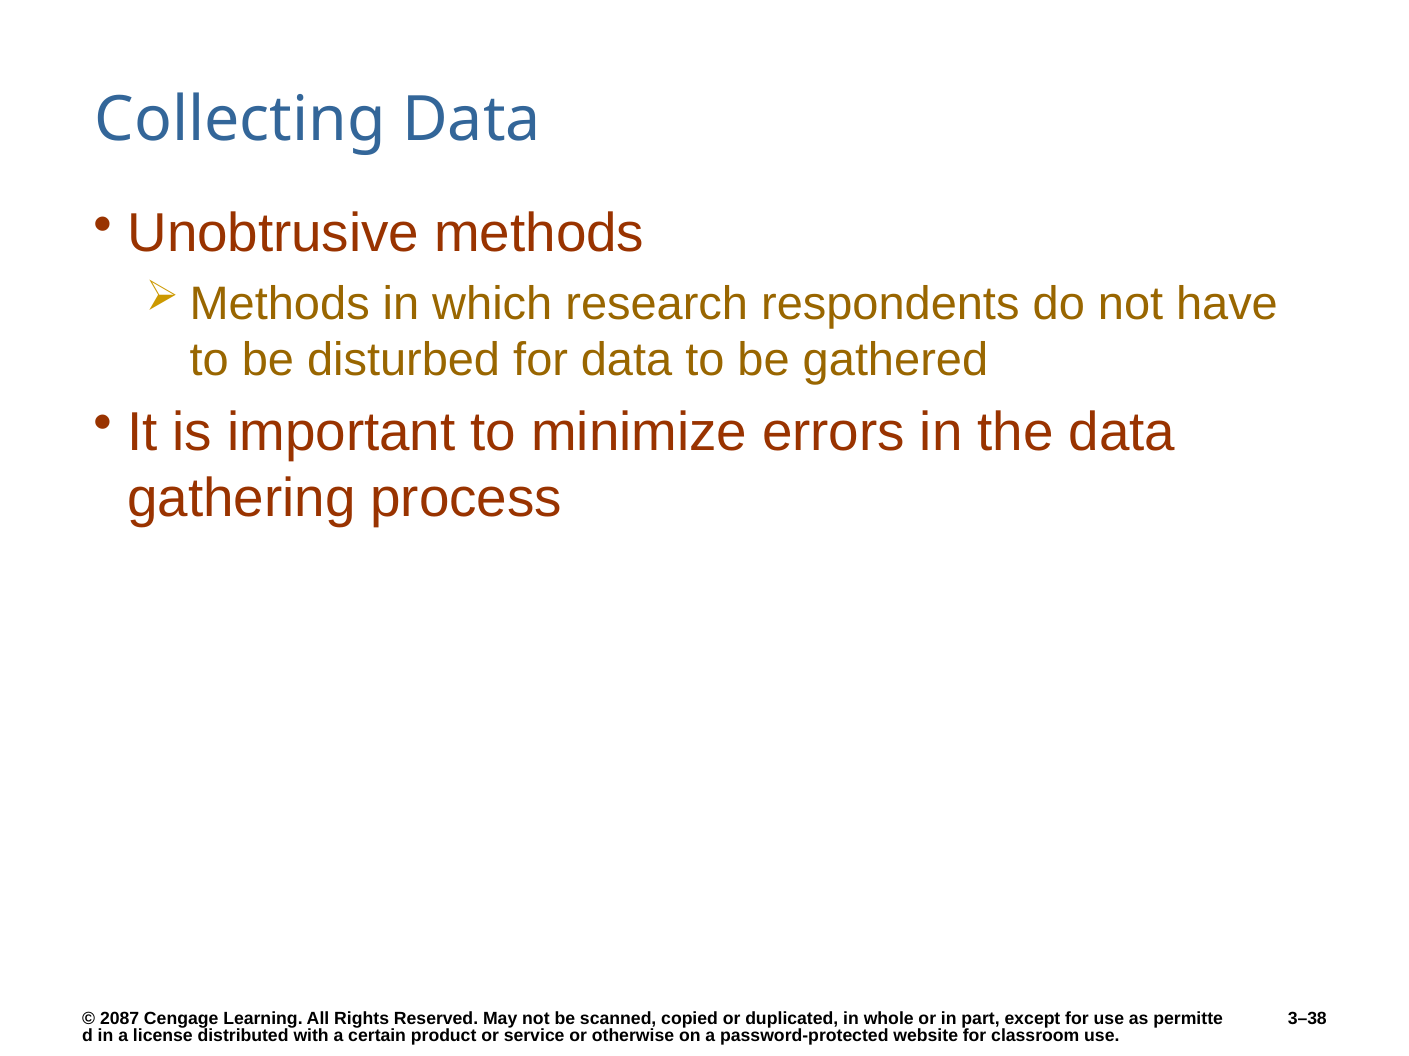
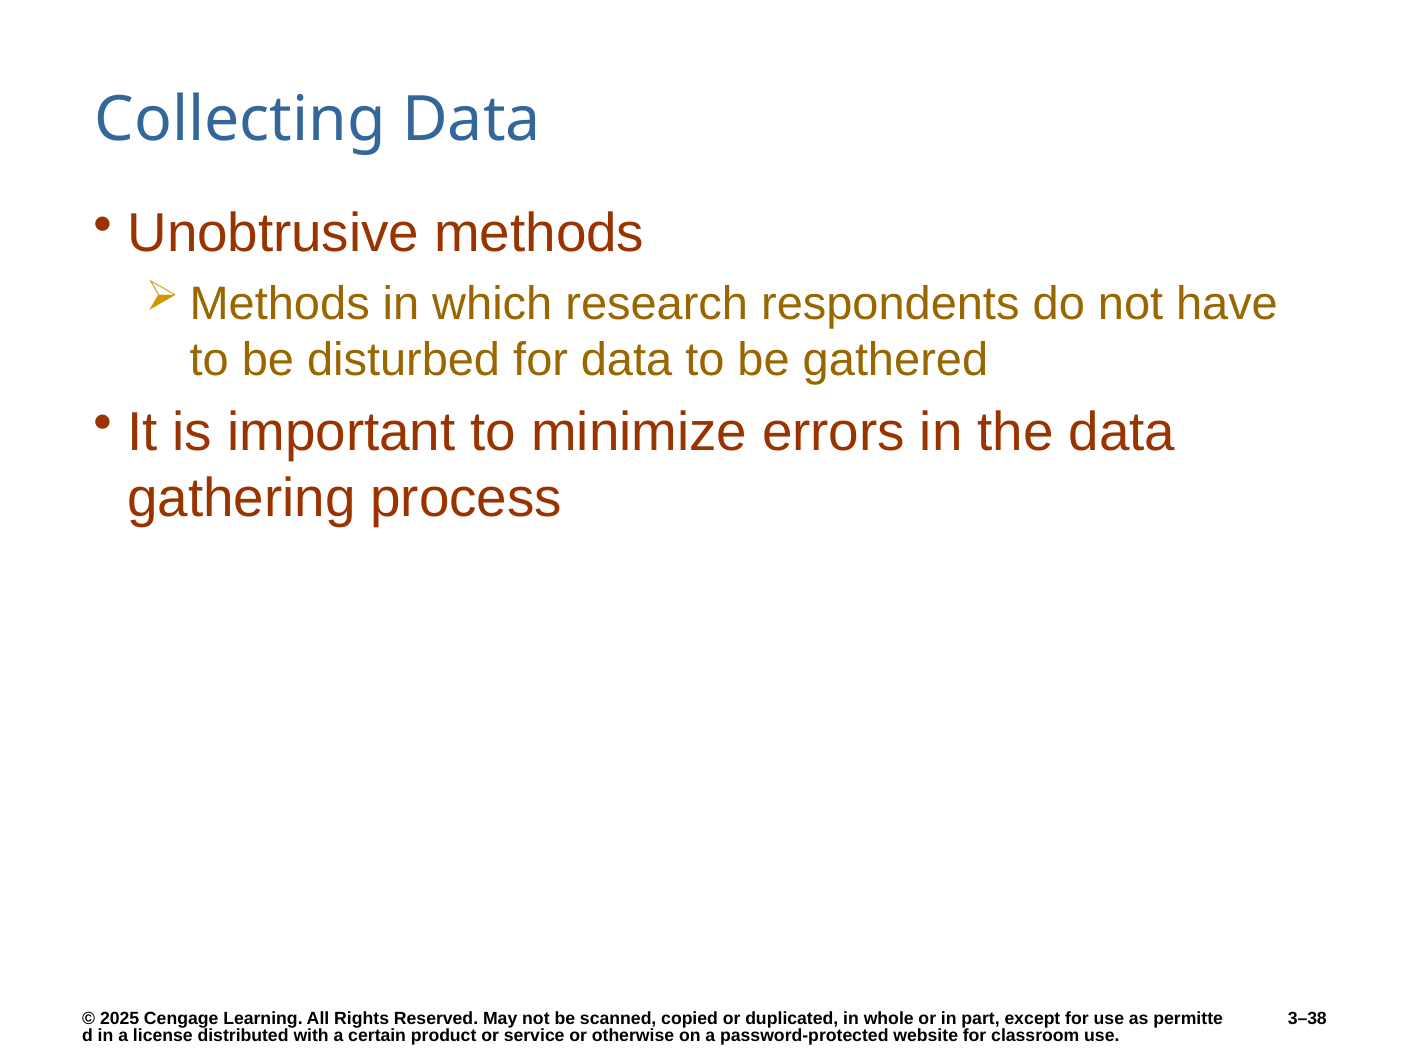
2087: 2087 -> 2025 (120, 1019)
